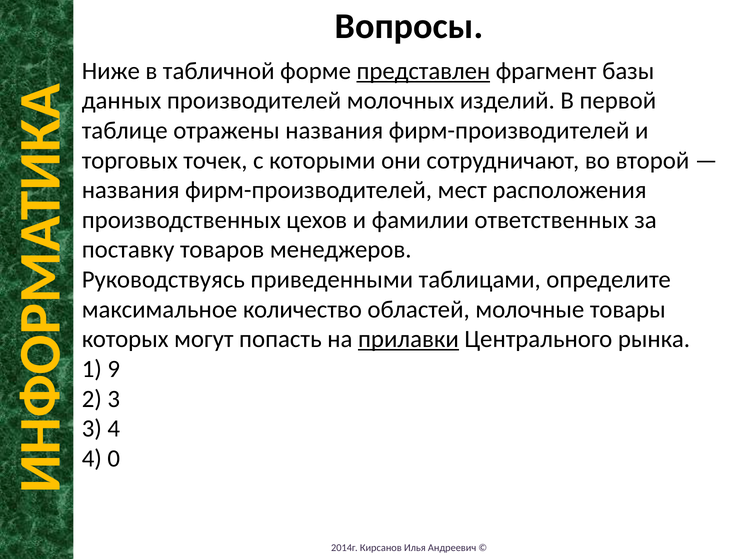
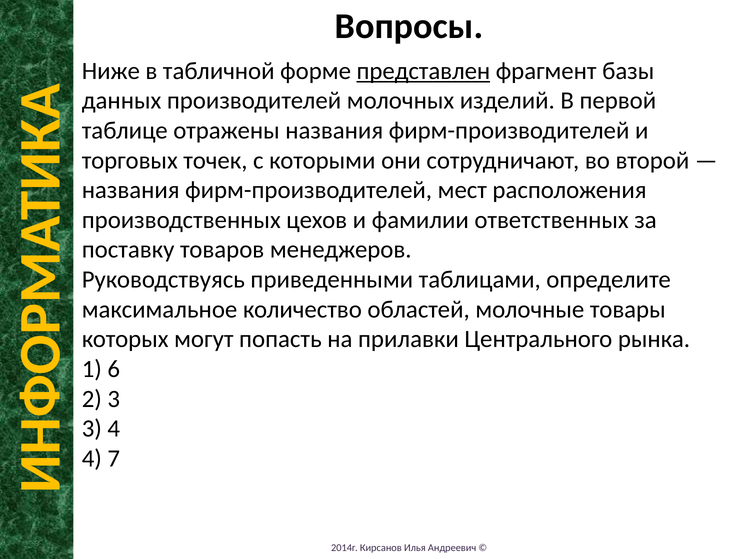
прилавки underline: present -> none (408, 339)
9: 9 -> 6 (114, 369)
0: 0 -> 7 (114, 458)
